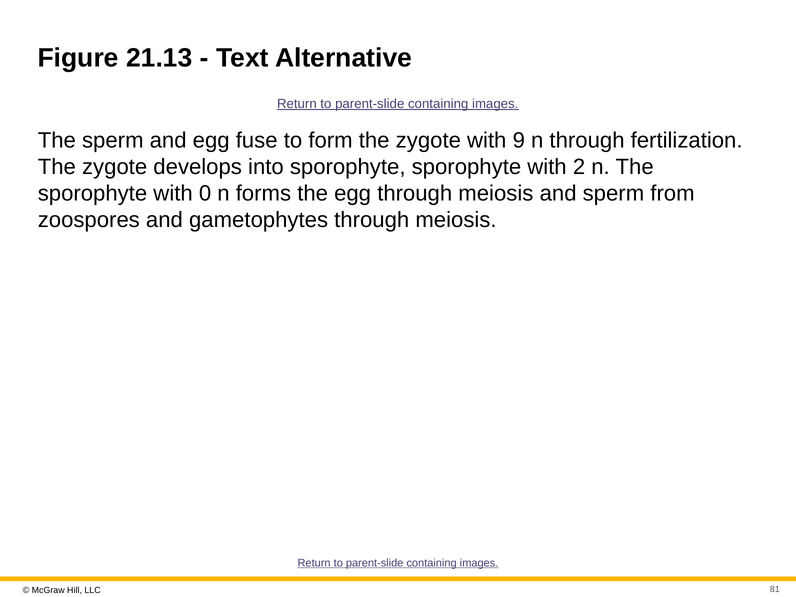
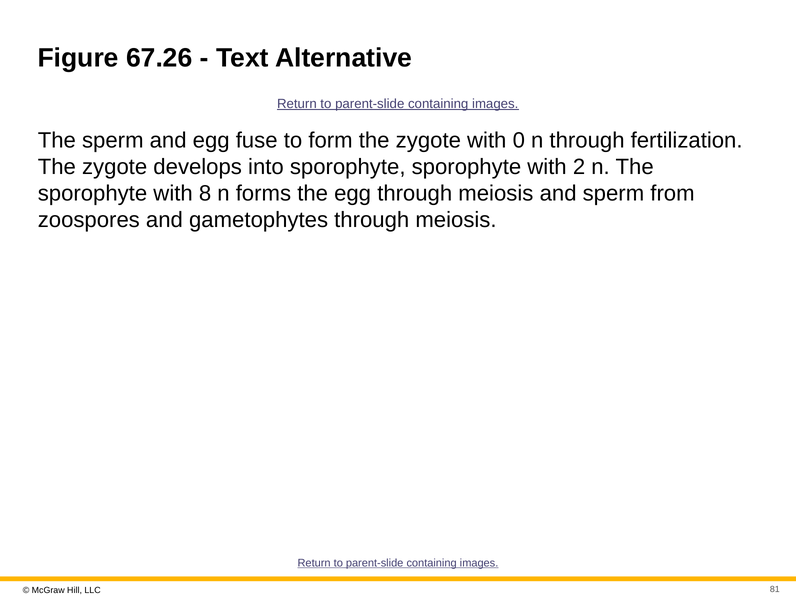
21.13: 21.13 -> 67.26 (159, 58)
9: 9 -> 0 (519, 140)
0: 0 -> 8 (205, 194)
